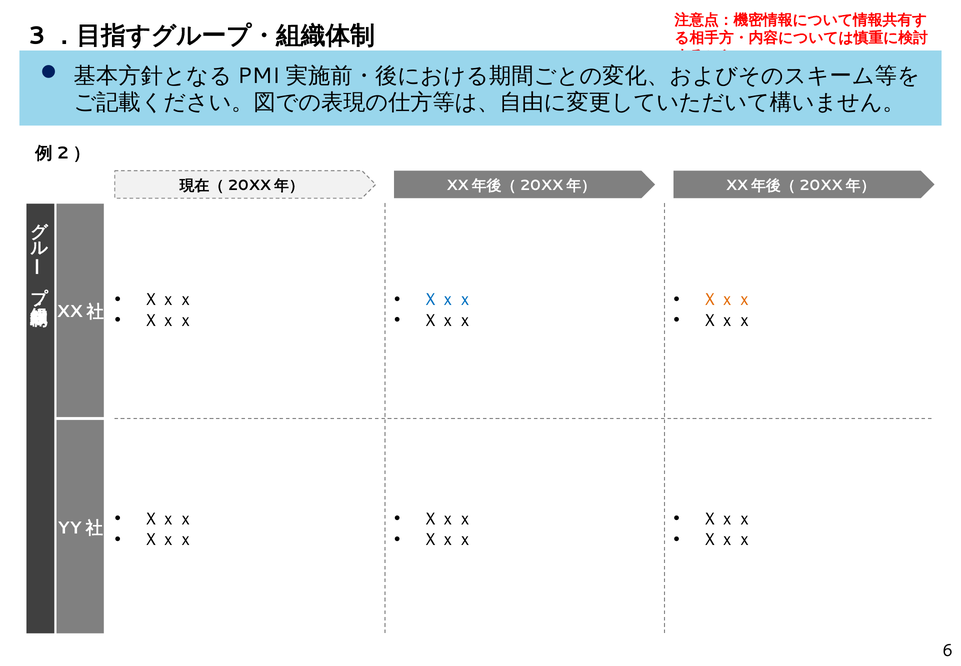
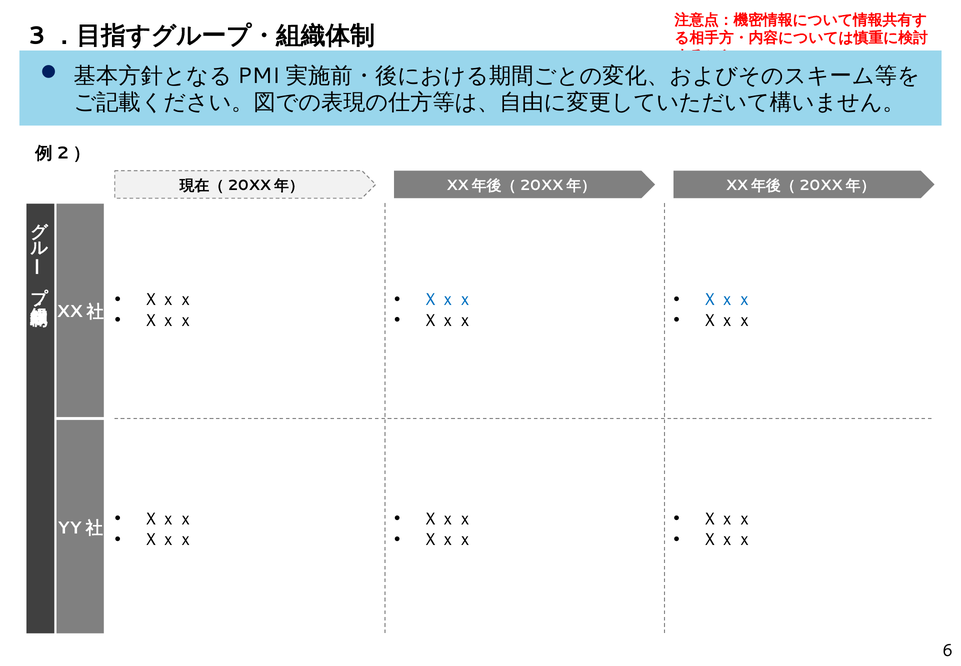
Ｘｘｘ colour: orange -> blue (727, 299)
